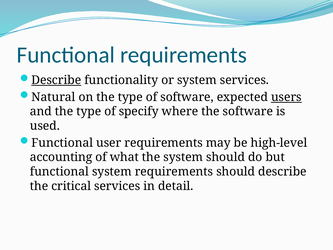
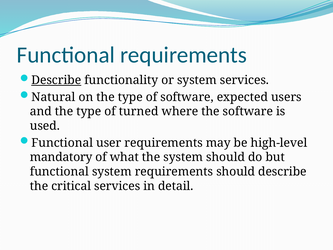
users underline: present -> none (286, 97)
specify: specify -> turned (139, 111)
accounting: accounting -> mandatory (61, 157)
